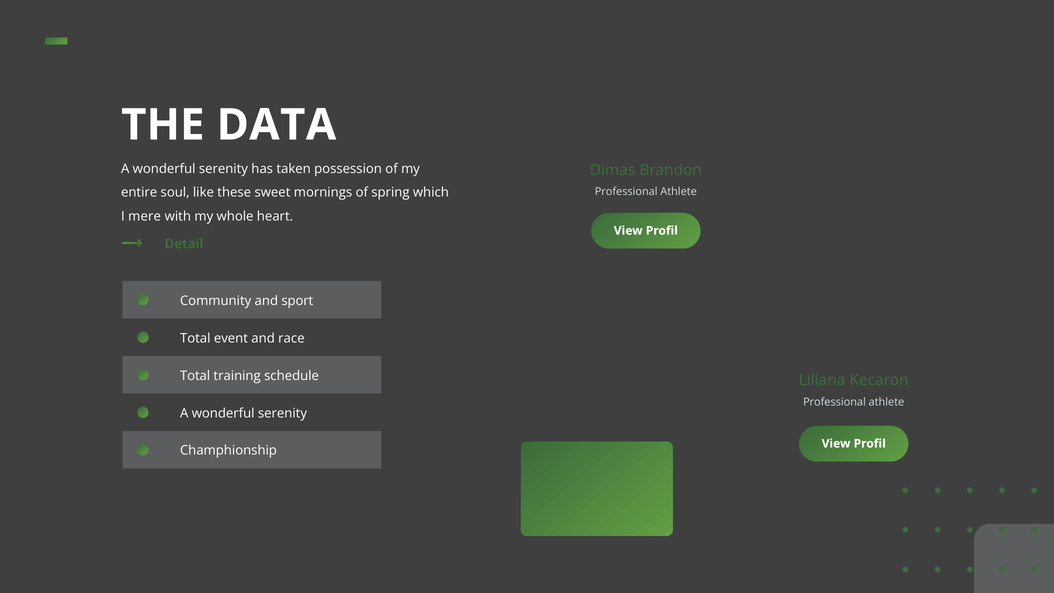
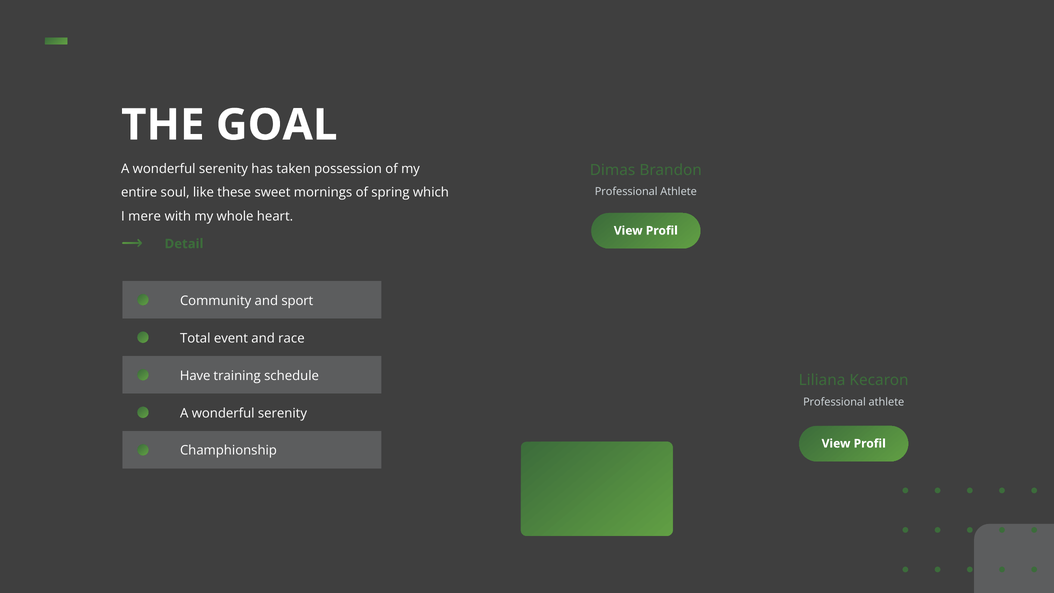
DATA: DATA -> GOAL (277, 125)
Total: Total -> Have (195, 376)
